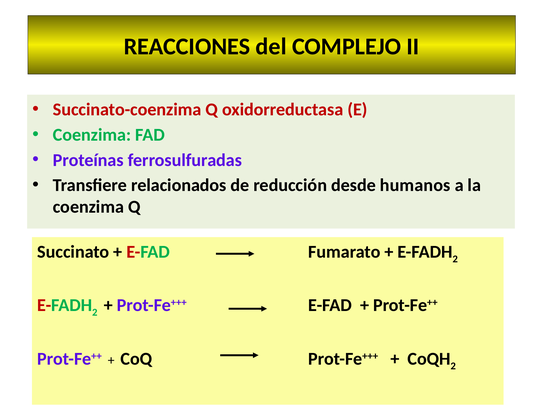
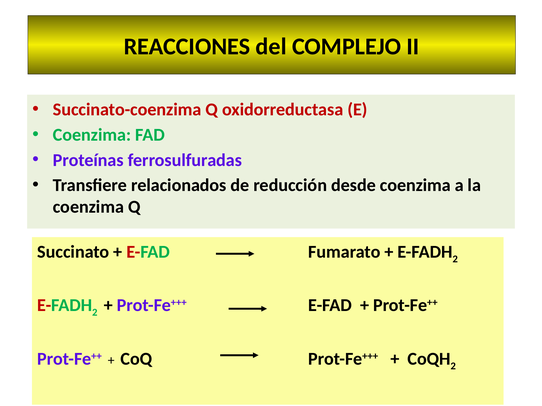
desde humanos: humanos -> coenzima (415, 186)
